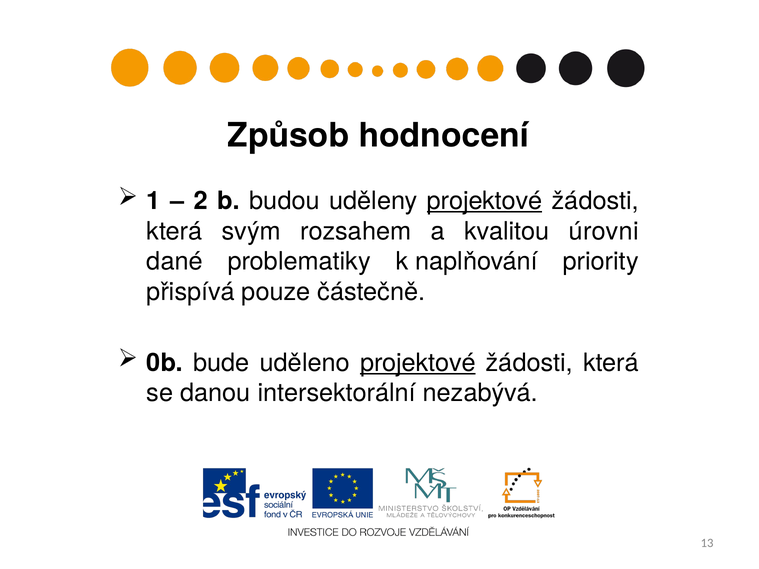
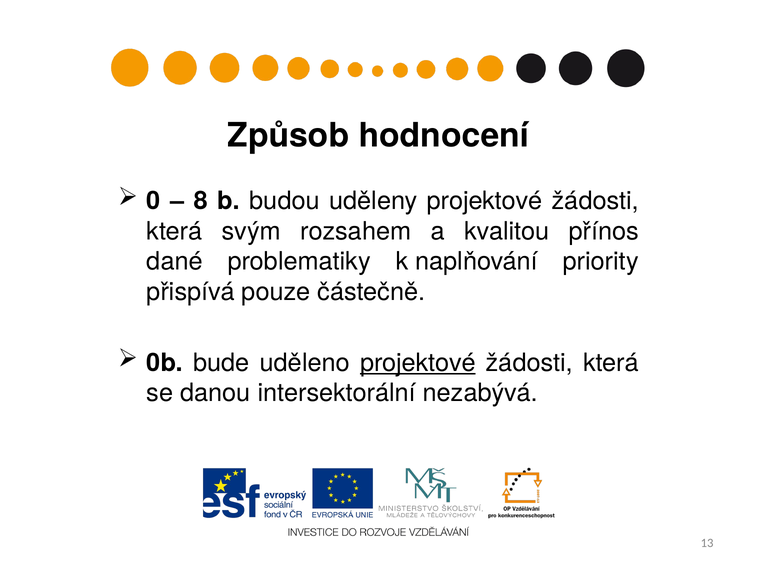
1: 1 -> 0 (154, 201)
2: 2 -> 8 (201, 201)
projektové underline: present -> none (485, 201)
úrovni: úrovni -> přínos (604, 231)
